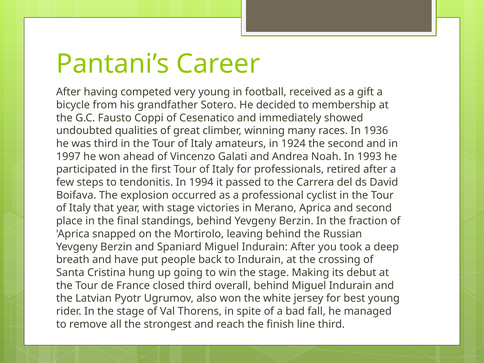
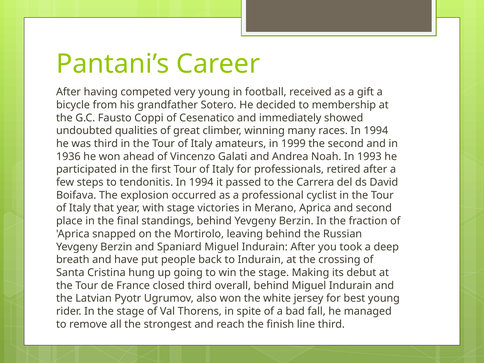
races In 1936: 1936 -> 1994 (376, 131)
1924: 1924 -> 1999 (293, 144)
1997: 1997 -> 1936 (68, 157)
